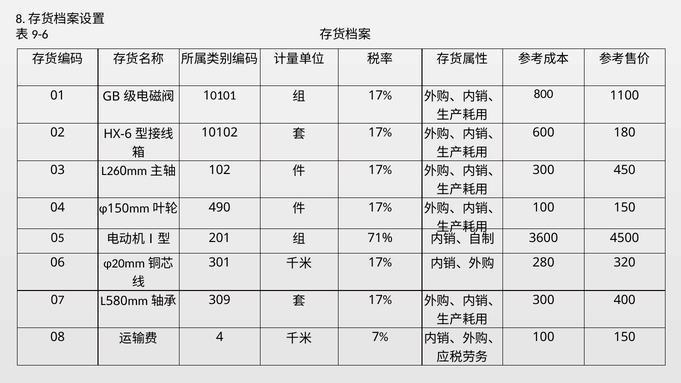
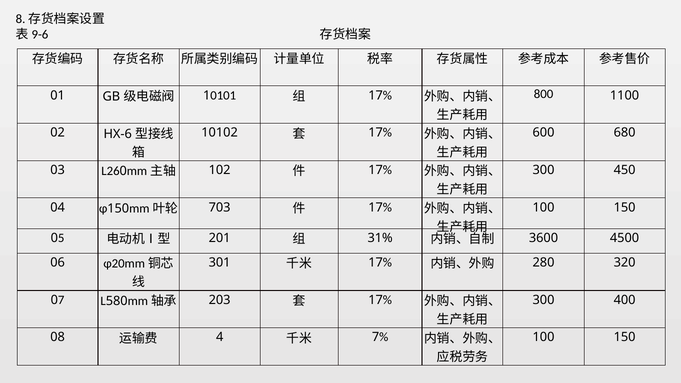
180: 180 -> 680 (625, 133)
490: 490 -> 703 (220, 207)
71%: 71% -> 31% (380, 238)
309: 309 -> 203 (220, 300)
